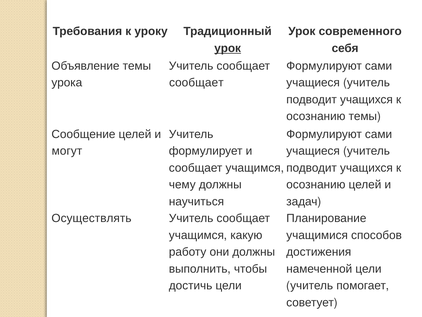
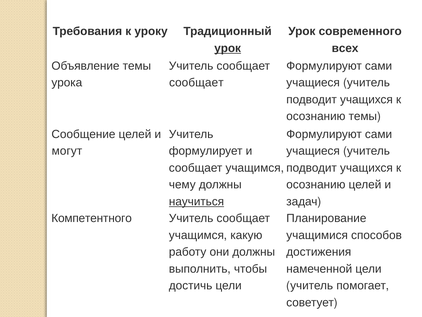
себя: себя -> всех (345, 48)
научиться underline: none -> present (196, 201)
Осуществлять: Осуществлять -> Компетентного (92, 218)
